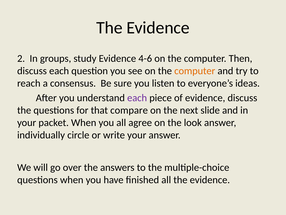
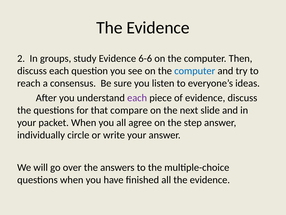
4-6: 4-6 -> 6-6 (145, 58)
computer colour: orange -> blue (195, 71)
look: look -> step (193, 122)
